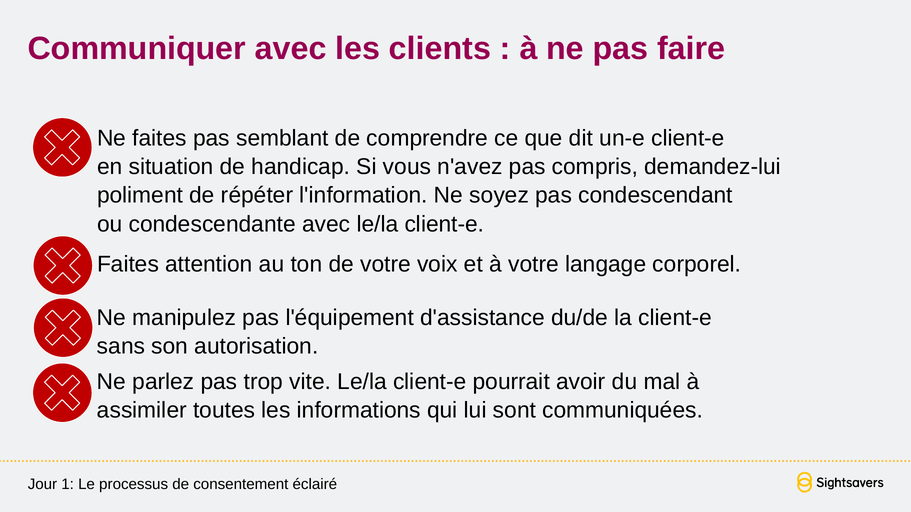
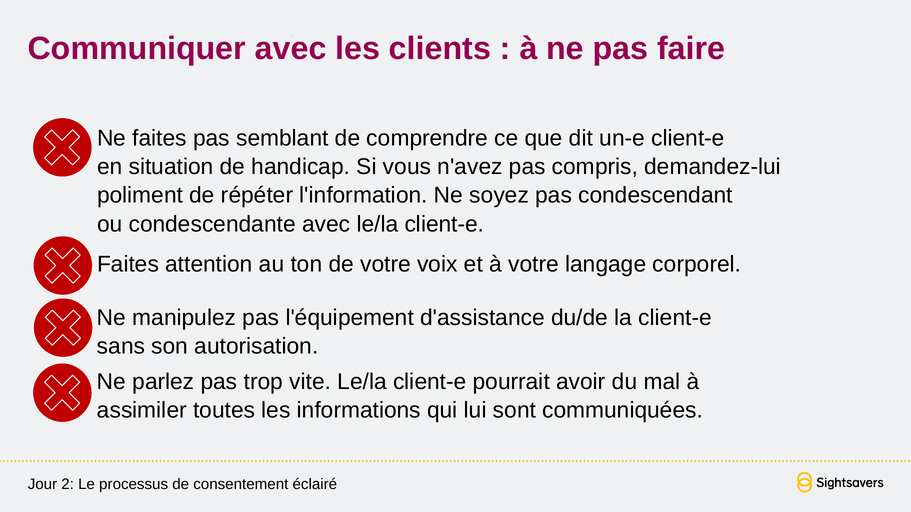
1: 1 -> 2 (68, 485)
